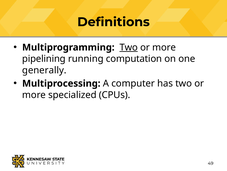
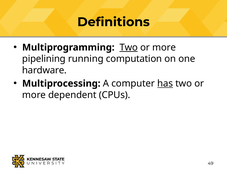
generally: generally -> hardware (44, 70)
has underline: none -> present (165, 83)
specialized: specialized -> dependent (72, 94)
